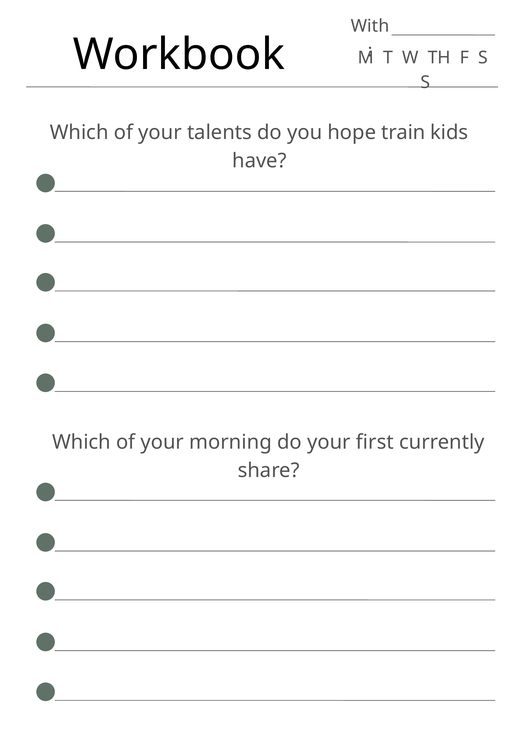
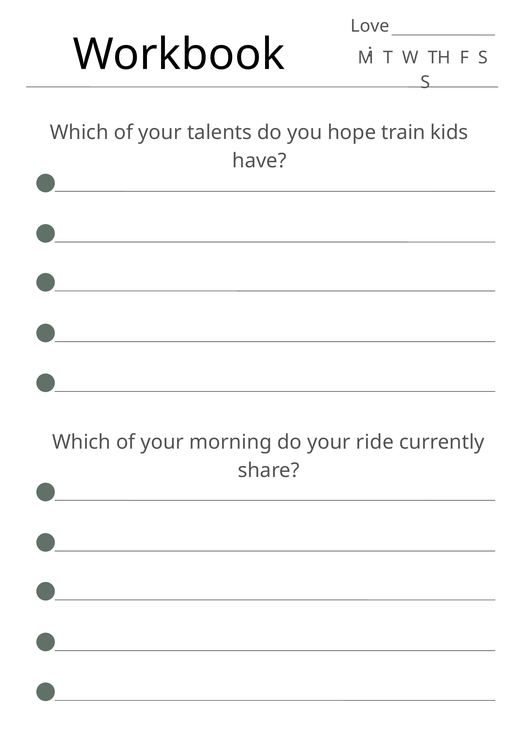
With: With -> Love (370, 26)
first: first -> ride (375, 442)
